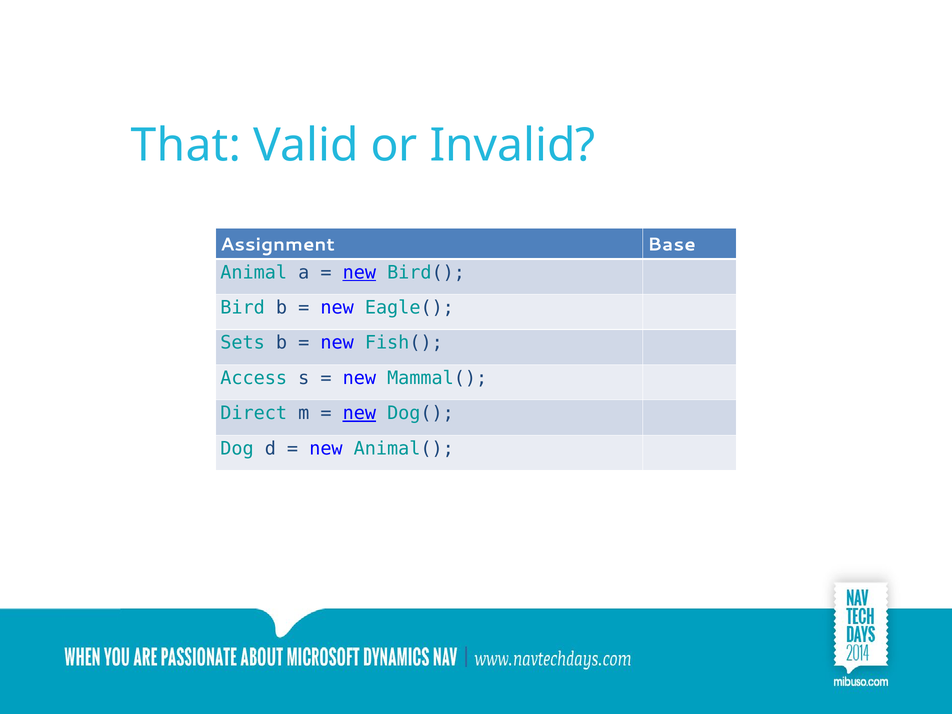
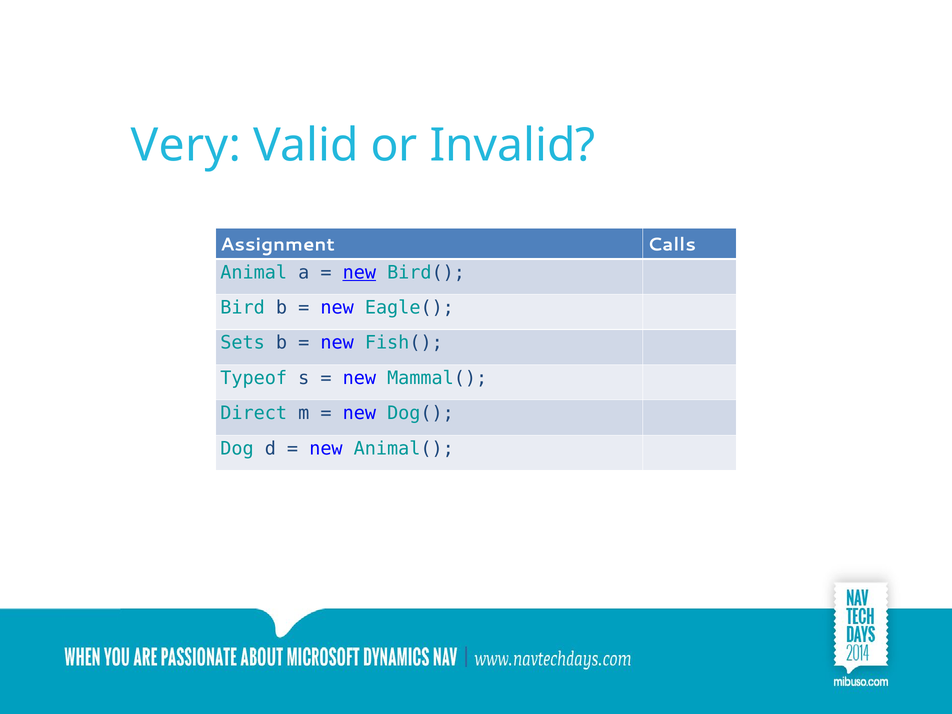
That: That -> Very (186, 145)
Base: Base -> Calls (672, 245)
Access: Access -> Typeof (254, 378)
new underline: present -> none (359, 413)
